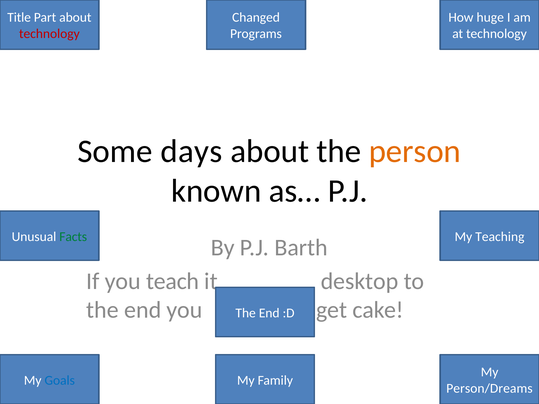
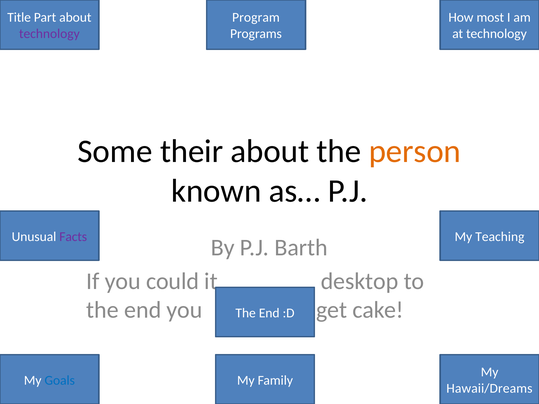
Changed: Changed -> Program (256, 18)
huge: huge -> most (490, 18)
technology colour: red -> purple (49, 34)
days: days -> their (192, 151)
Facts colour: green -> purple (73, 237)
teach: teach -> could (173, 281)
Person/Dreams: Person/Dreams -> Hawaii/Dreams (489, 389)
